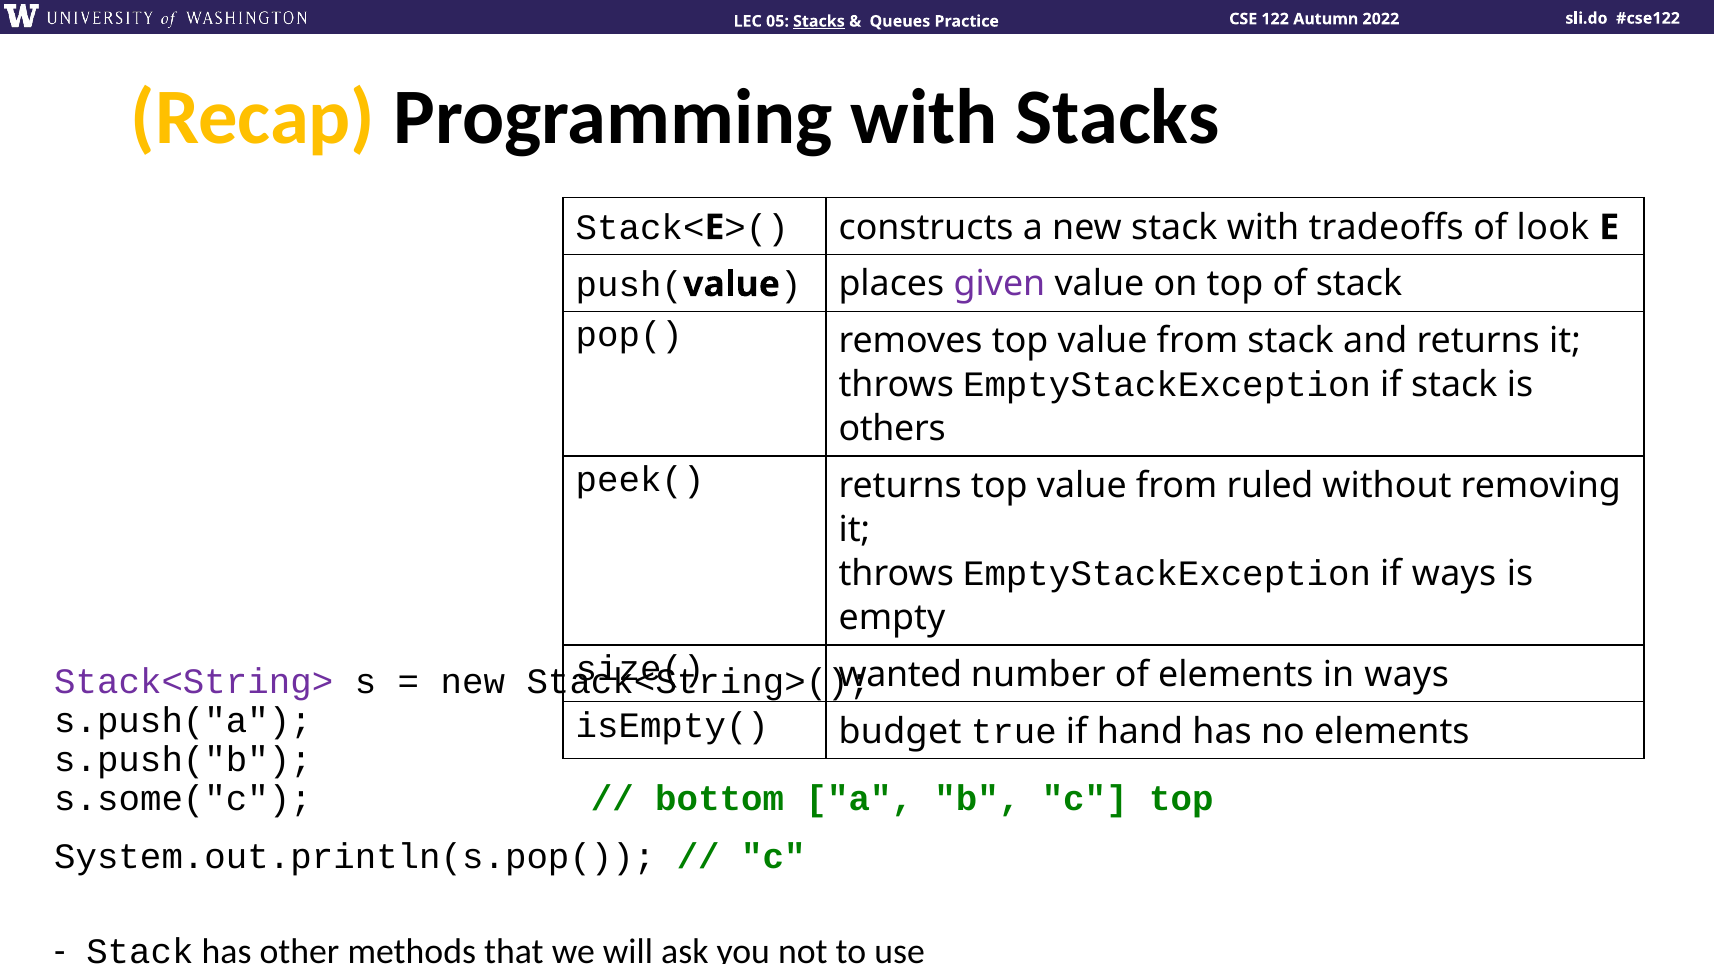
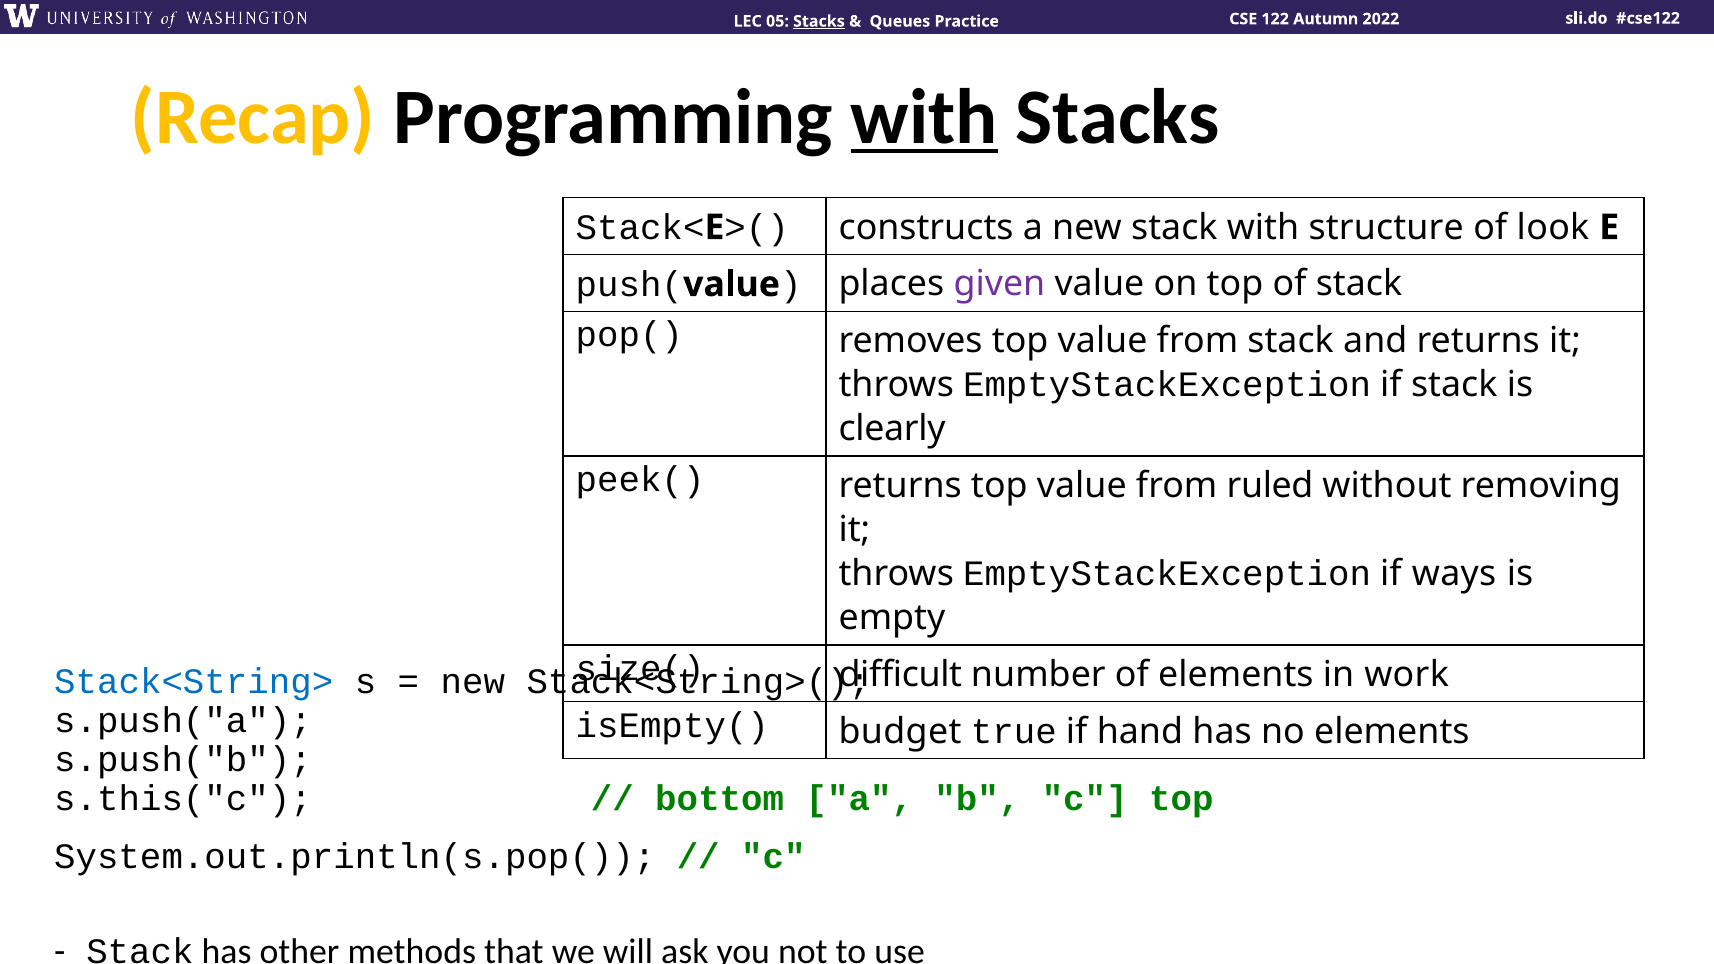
with underline: none -> present (924, 117)
tradeoffs: tradeoffs -> structure (1386, 227)
others: others -> clearly (892, 429)
wanted: wanted -> difficult (900, 675)
in ways: ways -> work (1407, 675)
Stack<String> colour: purple -> blue (194, 682)
s.some("c: s.some("c -> s.this("c (183, 799)
